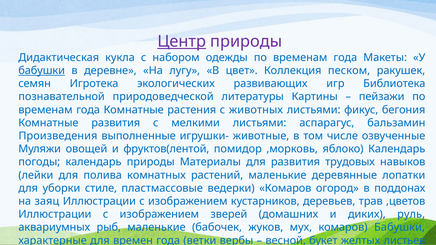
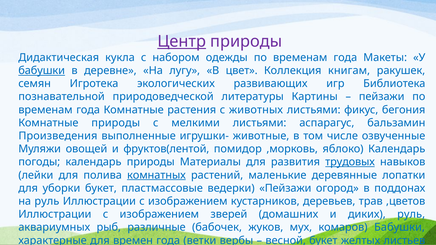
песком: песком -> книгам (349, 71)
Комнатные развития: развития -> природы (116, 123)
трудовых underline: none -> present (350, 162)
комнатных underline: none -> present (156, 175)
уборки стиле: стиле -> букет (101, 188)
ведерки Комаров: Комаров -> Пейзажи (285, 188)
на заяц: заяц -> руль (47, 201)
рыб маленькие: маленькие -> различные (157, 228)
